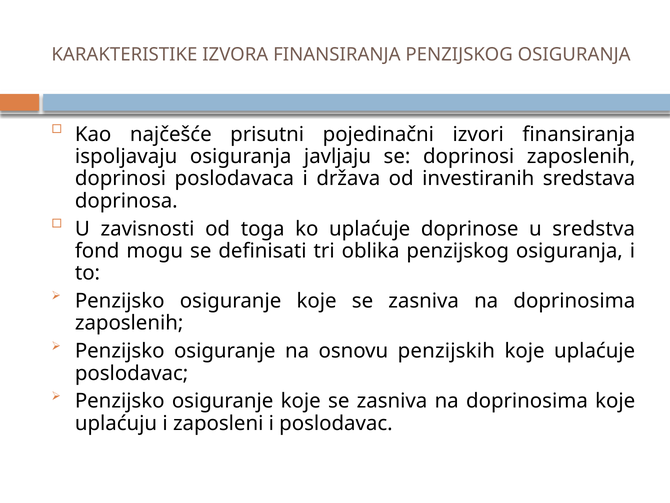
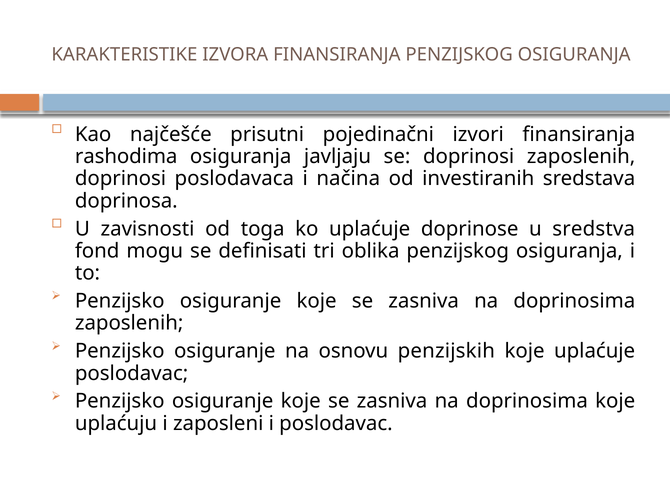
ispoljavaju: ispoljavaju -> rashodima (126, 156)
država: država -> načina (348, 178)
